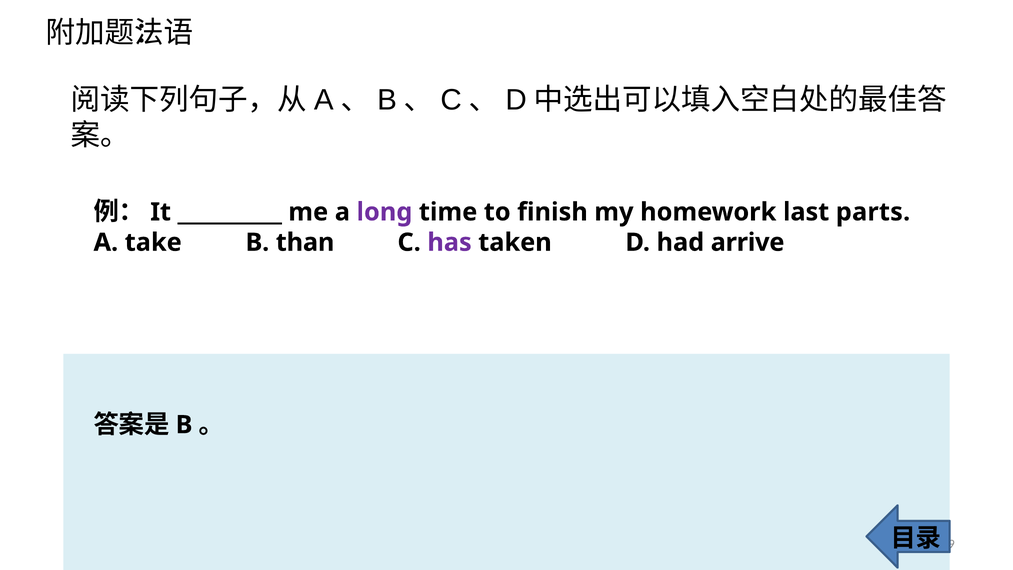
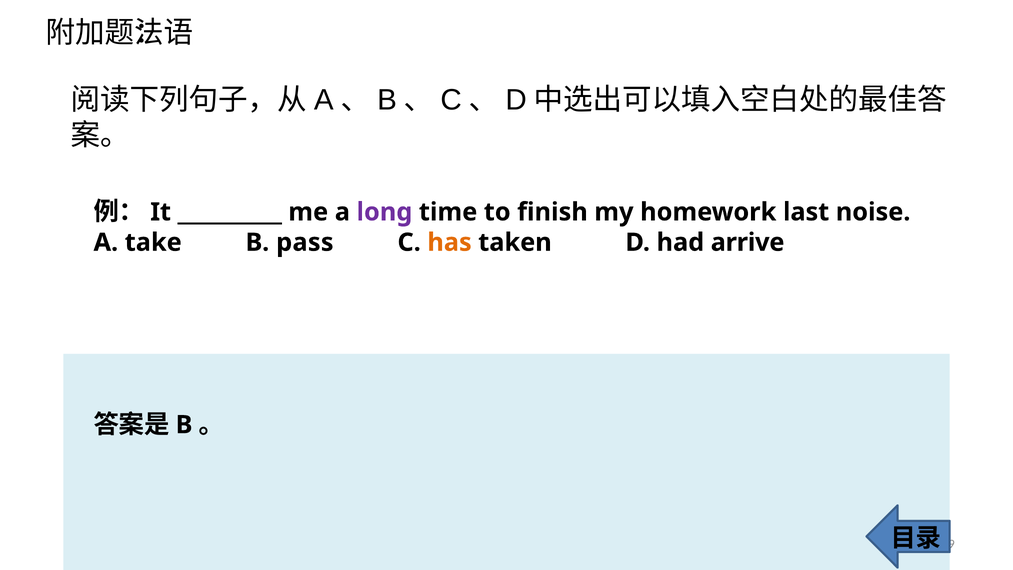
parts: parts -> noise (873, 212)
than: than -> pass (305, 242)
has colour: purple -> orange (450, 242)
